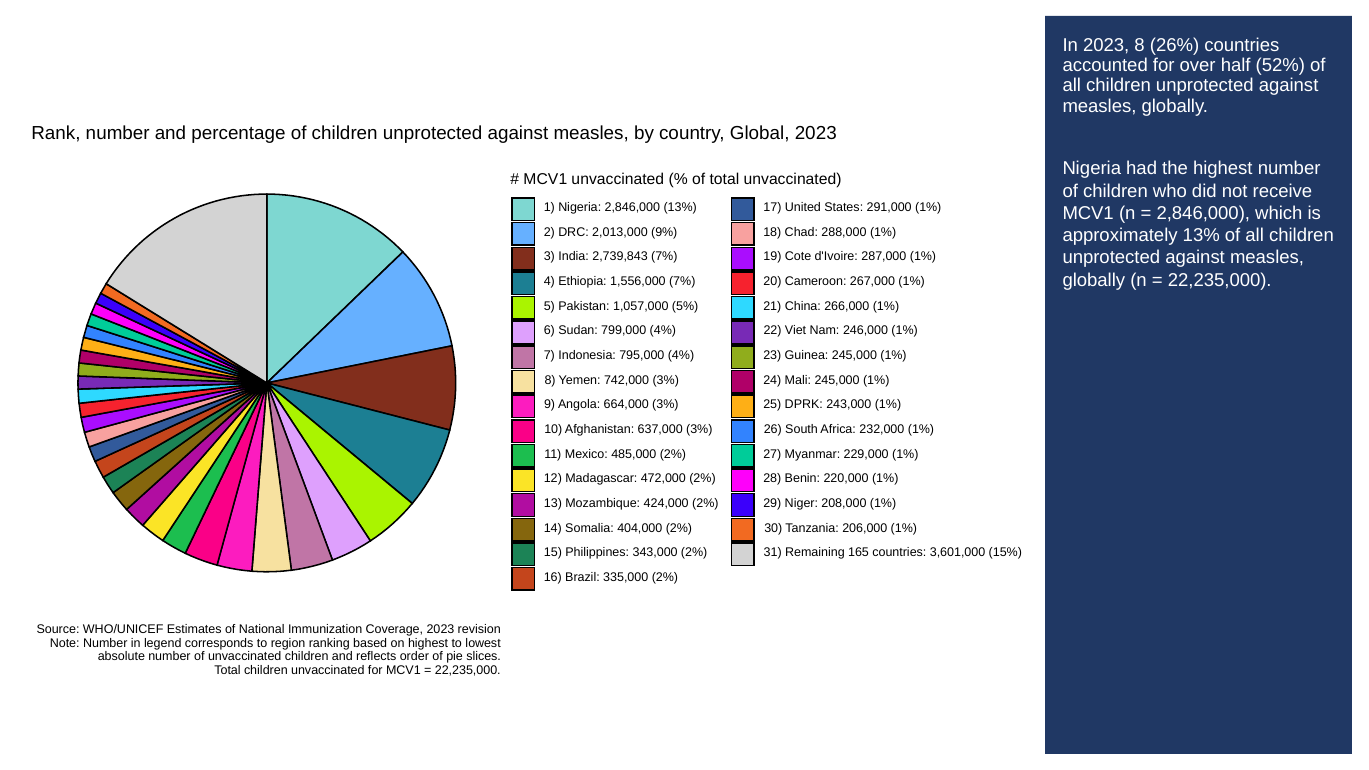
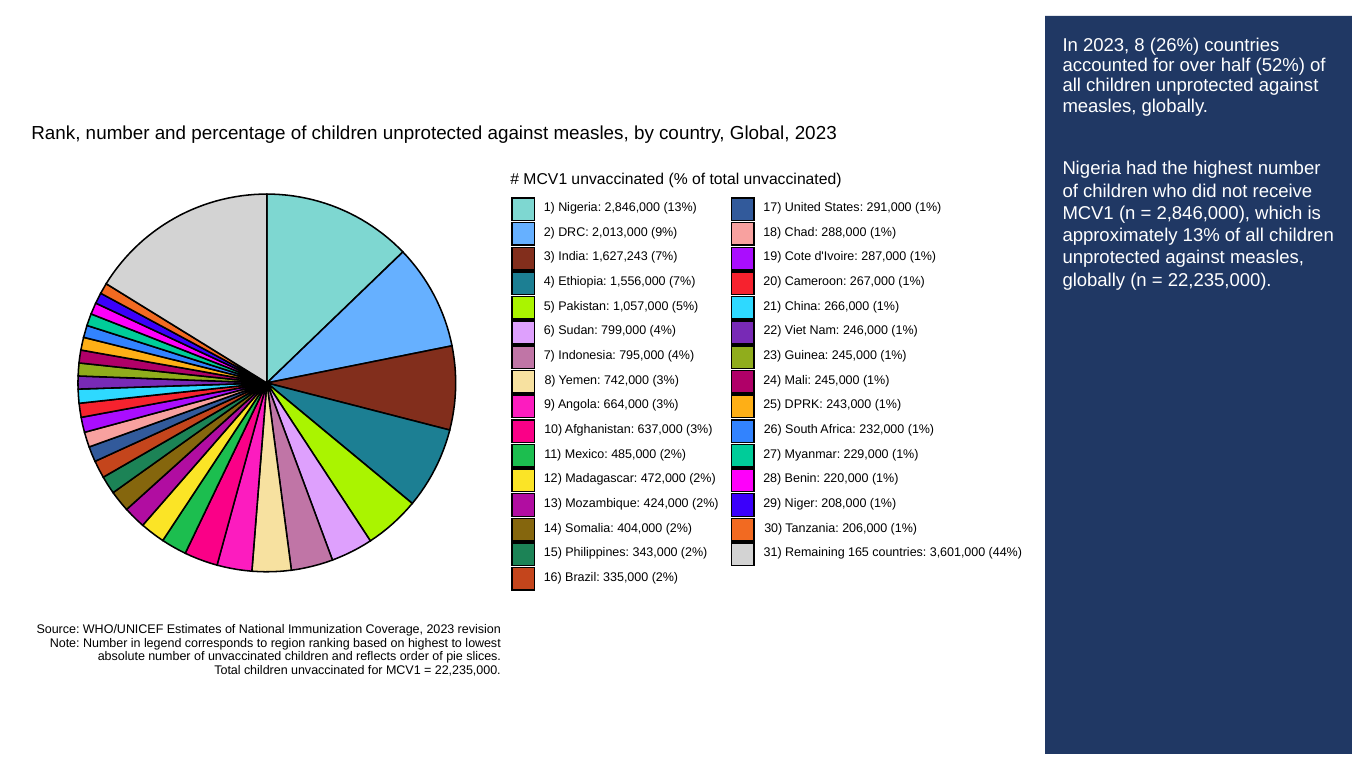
2,739,843: 2,739,843 -> 1,627,243 (620, 257)
15%: 15% -> 44% (1005, 553)
